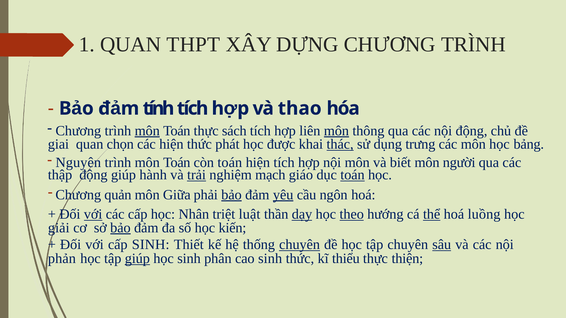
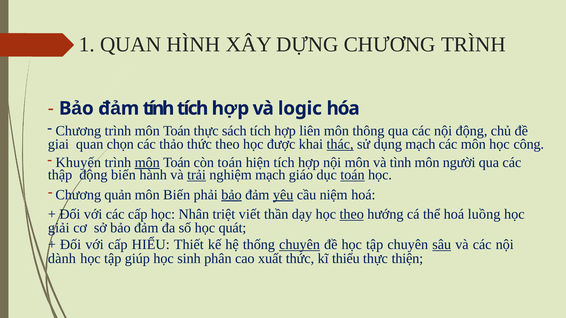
THPT: THPT -> HÌNH (193, 45)
thao: thao -> logic (300, 109)
môn underline: present -> none (147, 131)
môn underline: present -> none (336, 131)
các hiện: hiện -> thảo (171, 144)
thức phát: phát -> theo (227, 144)
dụng trưng: trưng -> mạch (420, 144)
bảng: bảng -> công (529, 144)
Nguyên: Nguyên -> Khuyến (78, 163)
môn underline: none -> present (147, 163)
biết: biết -> tình (401, 163)
động giúp: giúp -> biến (123, 175)
môn Giữa: Giữa -> Biến (177, 195)
ngôn: ngôn -> niệm (334, 195)
với underline: present -> none (93, 215)
luật: luật -> viết (250, 215)
dạy underline: present -> none (302, 215)
thể underline: present -> none (432, 215)
bảo underline: present -> none (120, 228)
kiến: kiến -> quát (232, 228)
cấp SINH: SINH -> HIỂU (151, 245)
phản: phản -> dành (62, 259)
giúp underline: present -> none (137, 259)
cao sinh: sinh -> xuất (270, 259)
